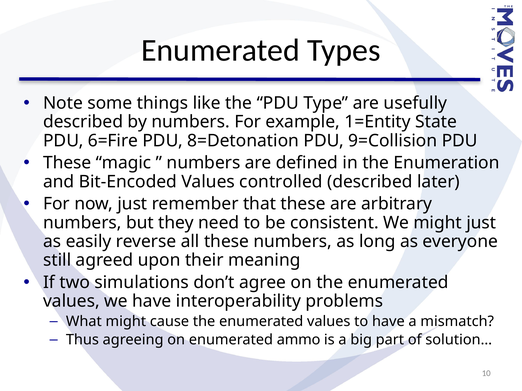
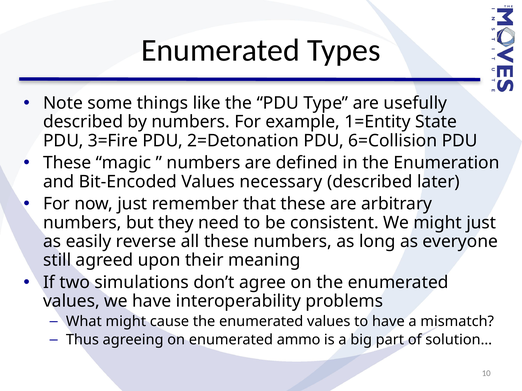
6=Fire: 6=Fire -> 3=Fire (113, 141)
8=Detonation: 8=Detonation -> 2=Detonation (243, 141)
9=Collision: 9=Collision -> 6=Collision (393, 141)
controlled: controlled -> necessary (281, 182)
